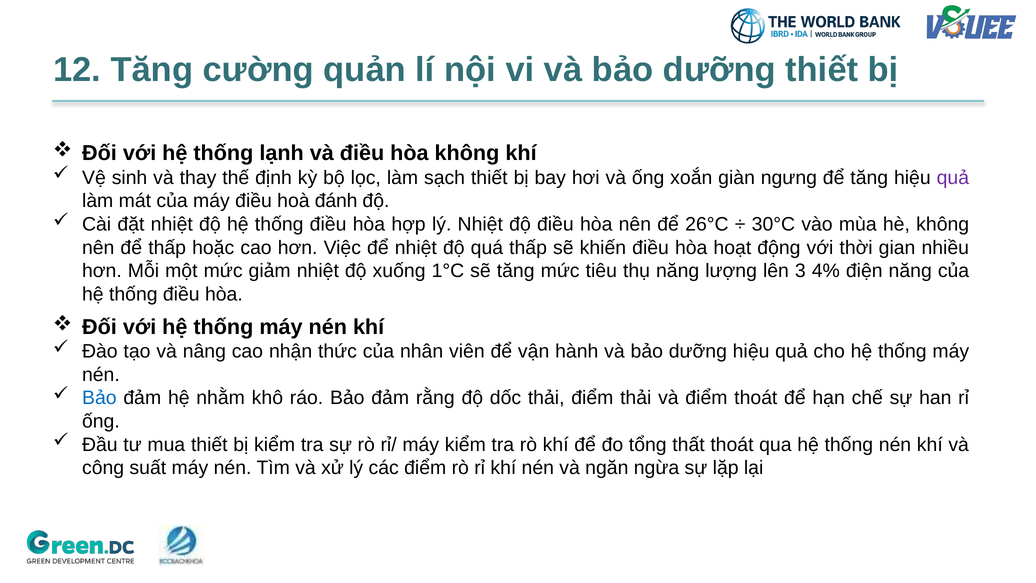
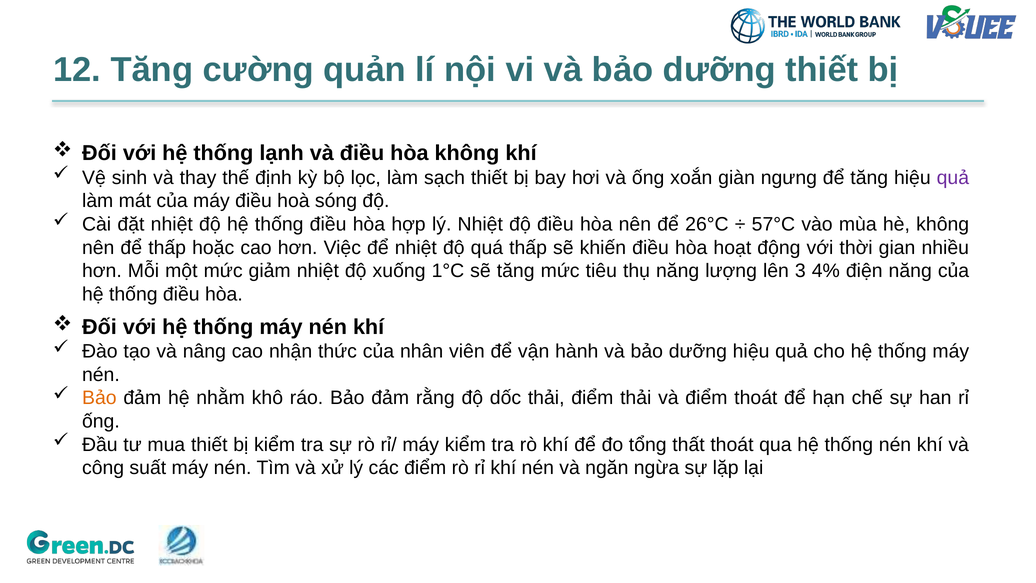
đánh: đánh -> sóng (336, 201)
30°C: 30°C -> 57°C (773, 224)
Bảo colour: blue -> orange (99, 398)
